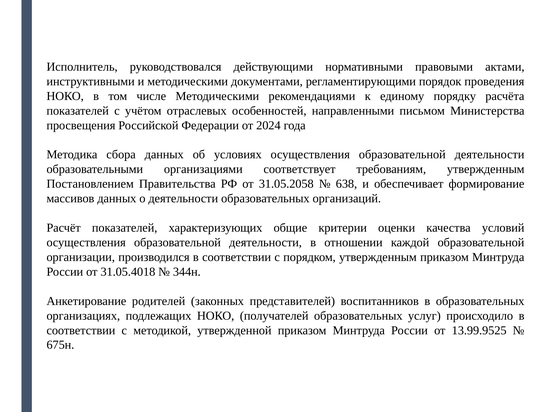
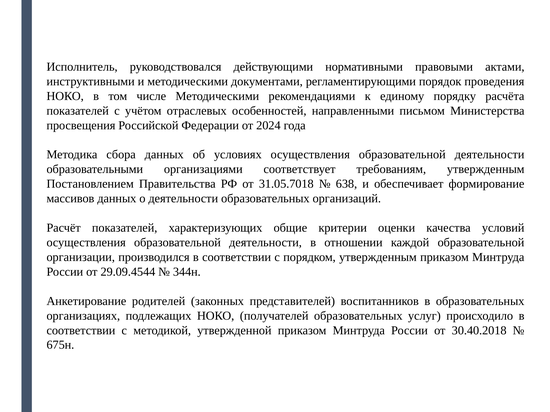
31.05.2058: 31.05.2058 -> 31.05.7018 (286, 184)
31.05.4018: 31.05.4018 -> 29.09.4544 (128, 272)
13.99.9525: 13.99.9525 -> 30.40.2018 (479, 331)
